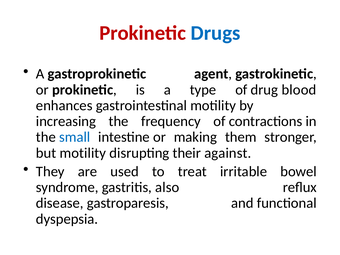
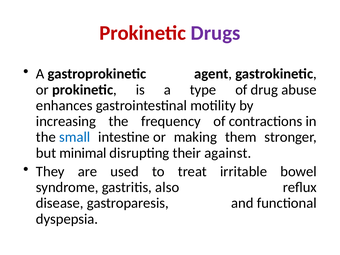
Drugs colour: blue -> purple (216, 33)
blood: blood -> abuse (299, 90)
but motility: motility -> minimal (83, 153)
